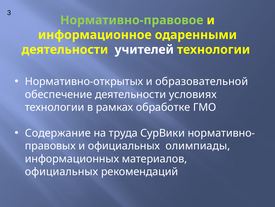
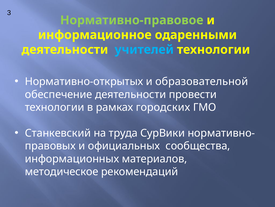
учителей colour: white -> light blue (144, 49)
условиях: условиях -> провести (193, 94)
обработке: обработке -> городских (163, 107)
Содержание: Содержание -> Станкевский (58, 133)
олимпиады: олимпиады -> сообщества (198, 146)
официальных: официальных -> методическое (62, 171)
